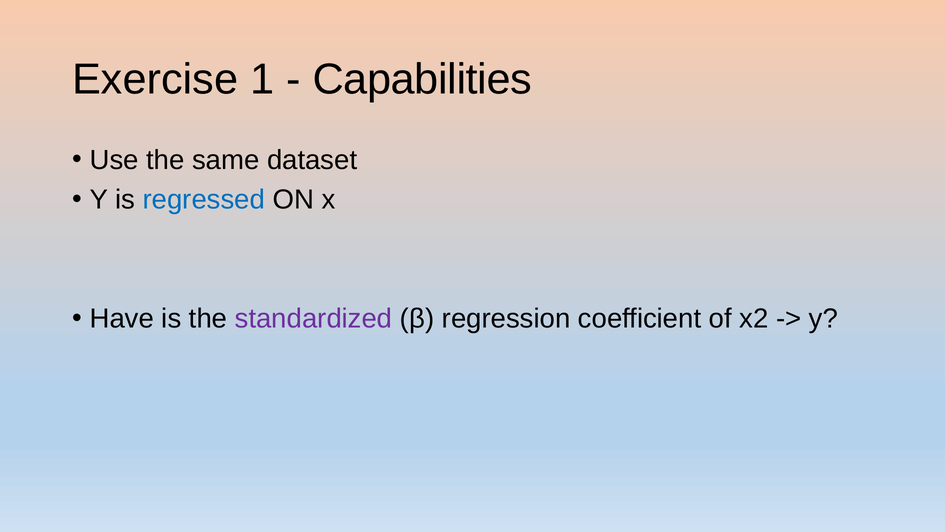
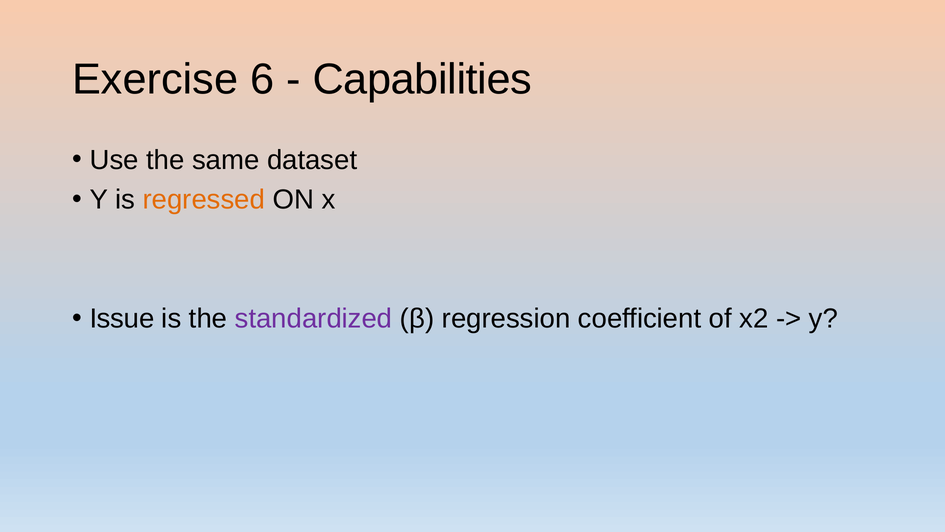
1: 1 -> 6 (262, 79)
regressed colour: blue -> orange (204, 199)
Have: Have -> Issue (122, 318)
